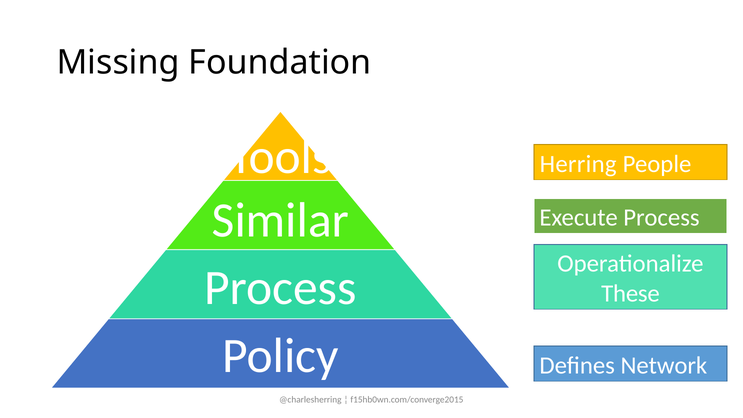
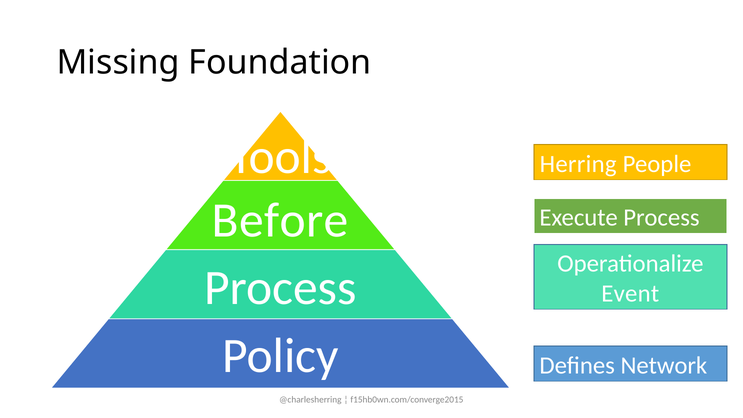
Similar: Similar -> Before (280, 220)
These: These -> Event (630, 293)
